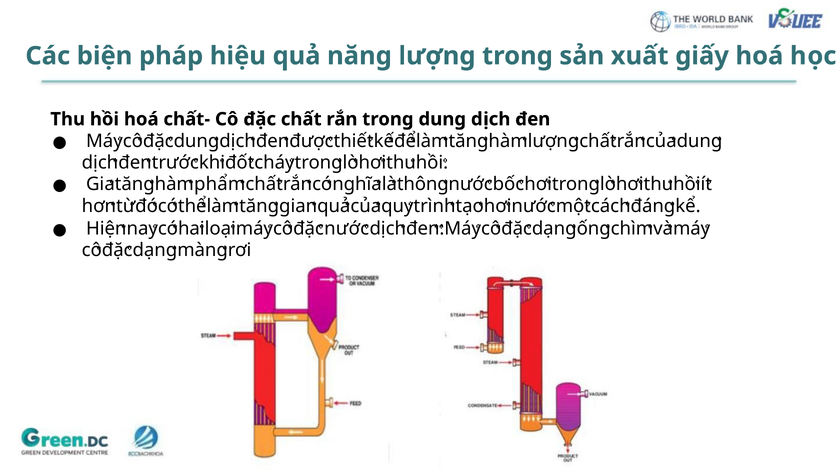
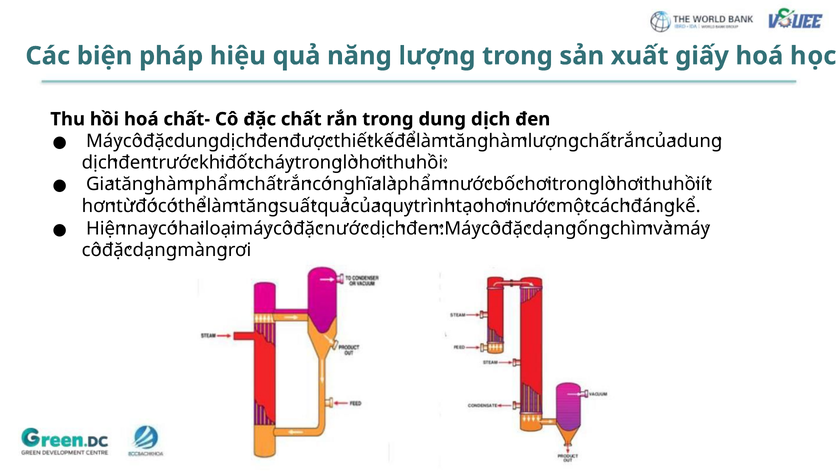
thông: thông -> phẩm (423, 184)
gian: gian -> suất (298, 206)
